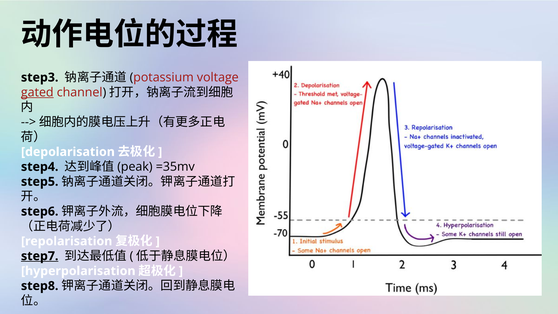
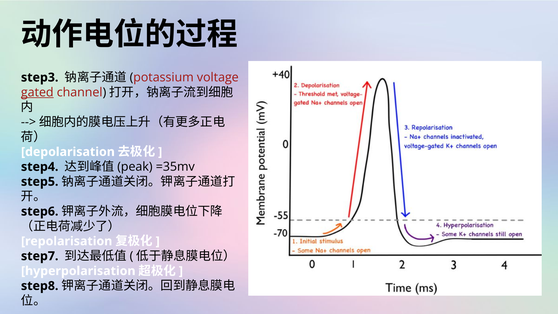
step7 underline: present -> none (40, 256)
